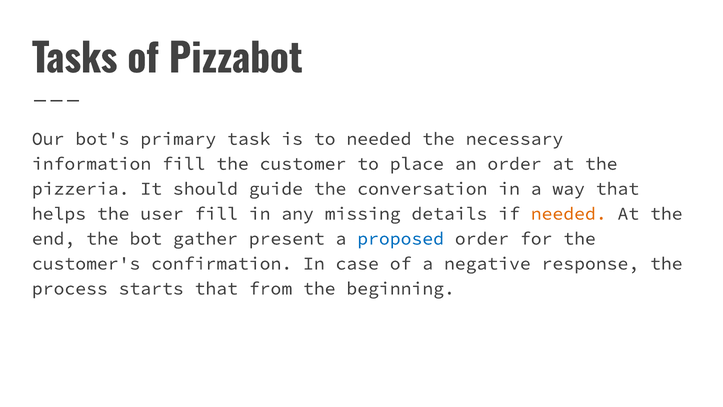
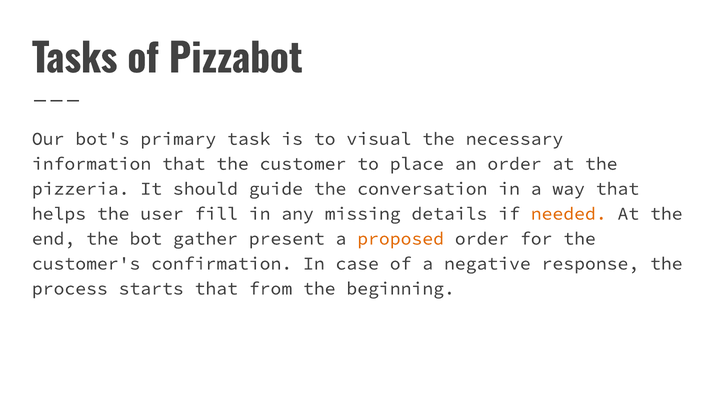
to needed: needed -> visual (379, 139)
information fill: fill -> that (184, 164)
proposed colour: blue -> orange (401, 238)
